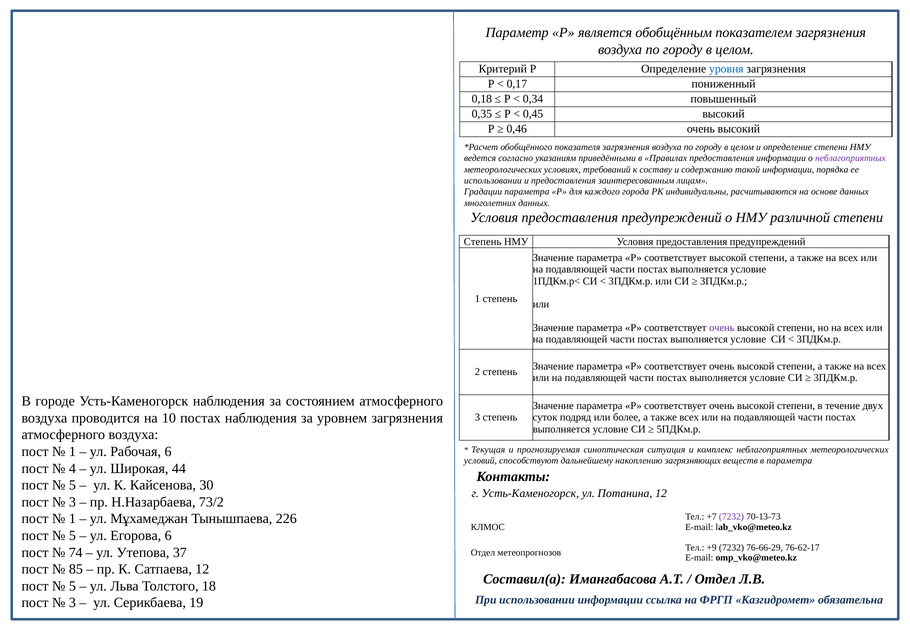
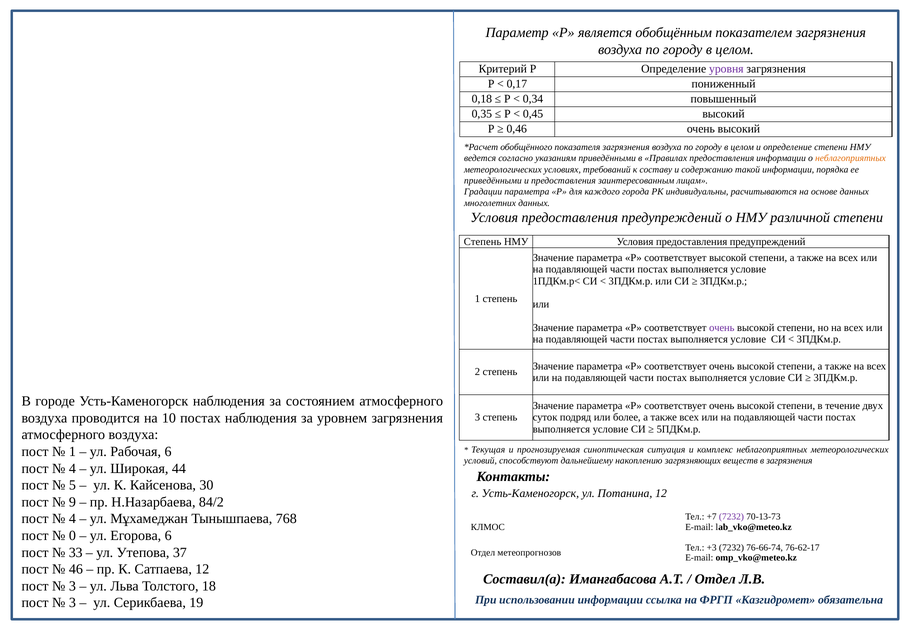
уровня colour: blue -> purple (726, 69)
неблагоприятных colour: purple -> orange (851, 158)
использовании: использовании -> приведёнными (493, 181)
в параметра: параметра -> загрязнения (789, 461)
3: 3 -> 9 (72, 502)
73/2: 73/2 -> 84/2 (211, 502)
1: 1 -> 4 (72, 519)
226: 226 -> 768 (286, 519)
5: 5 -> 0 (72, 536)
+9: +9 -> +3 (712, 548)
76-66-29: 76-66-29 -> 76-66-74 (765, 548)
74: 74 -> 33 (76, 552)
85: 85 -> 46 (76, 569)
5: 5 -> 3 (72, 586)
